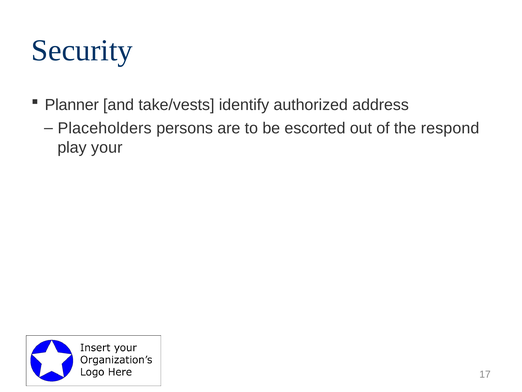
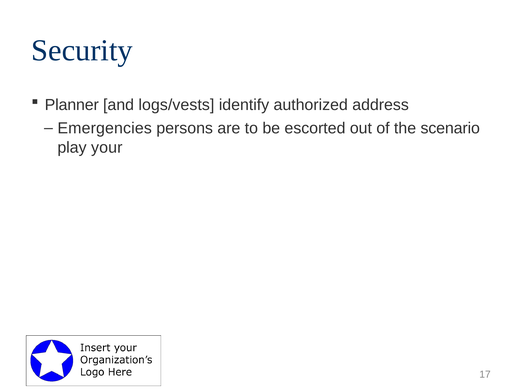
take/vests: take/vests -> logs/vests (176, 105)
Placeholders: Placeholders -> Emergencies (105, 128)
respond: respond -> scenario (450, 128)
